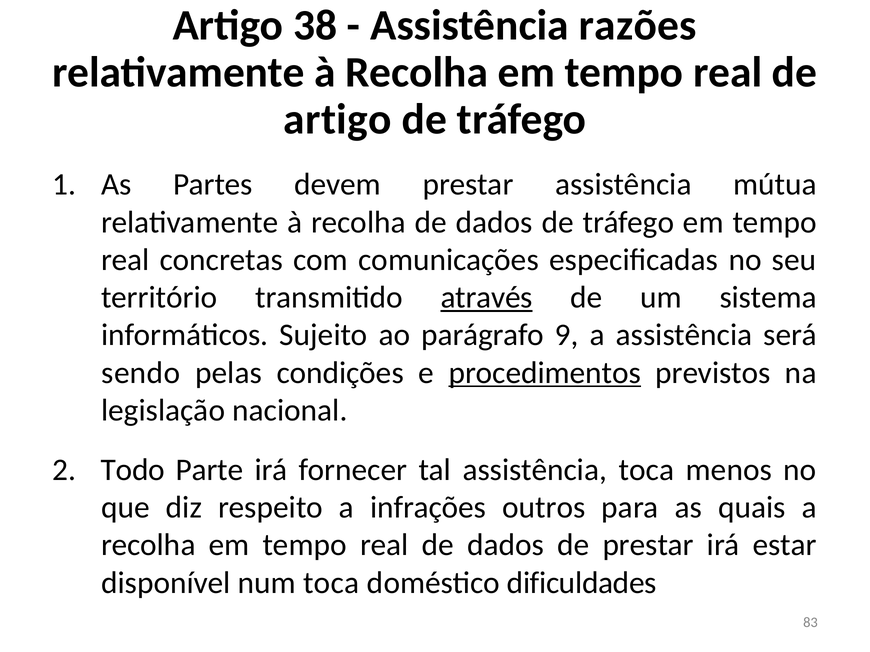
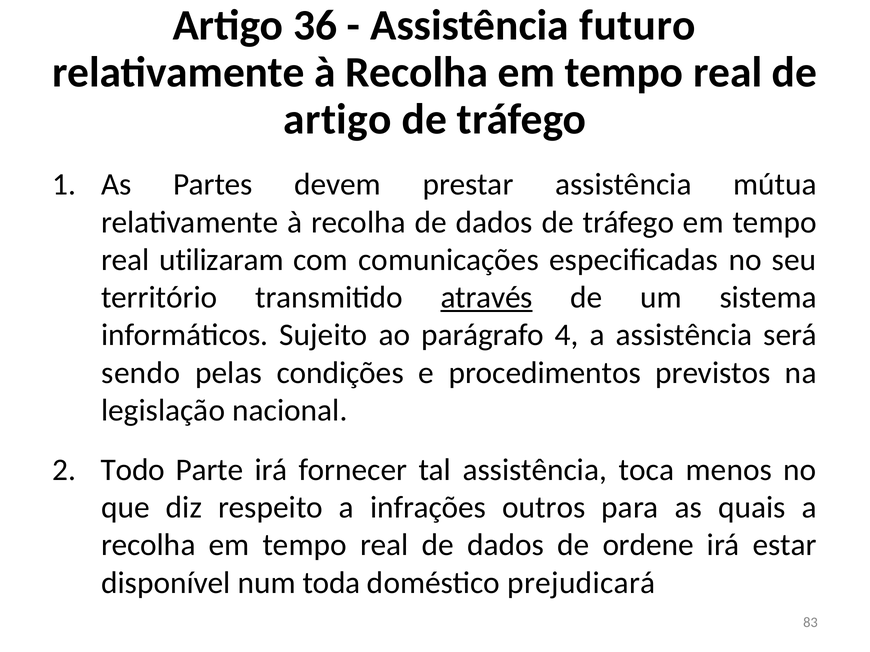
38: 38 -> 36 (315, 25)
razões: razões -> futuro (638, 25)
concretas: concretas -> utilizaram (222, 260)
9: 9 -> 4 (567, 335)
procedimentos underline: present -> none (545, 373)
de prestar: prestar -> ordene (648, 546)
num toca: toca -> toda (332, 583)
dificuldades: dificuldades -> prejudicará (581, 583)
